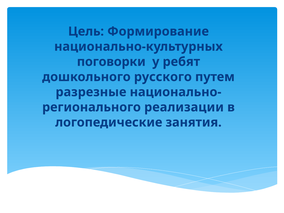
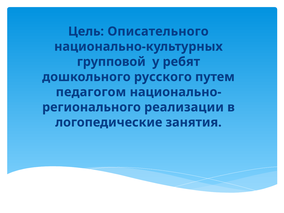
Формирование: Формирование -> Описательного (158, 31)
поговорки: поговорки -> групповой (111, 62)
разрезные: разрезные -> педагогом (91, 92)
